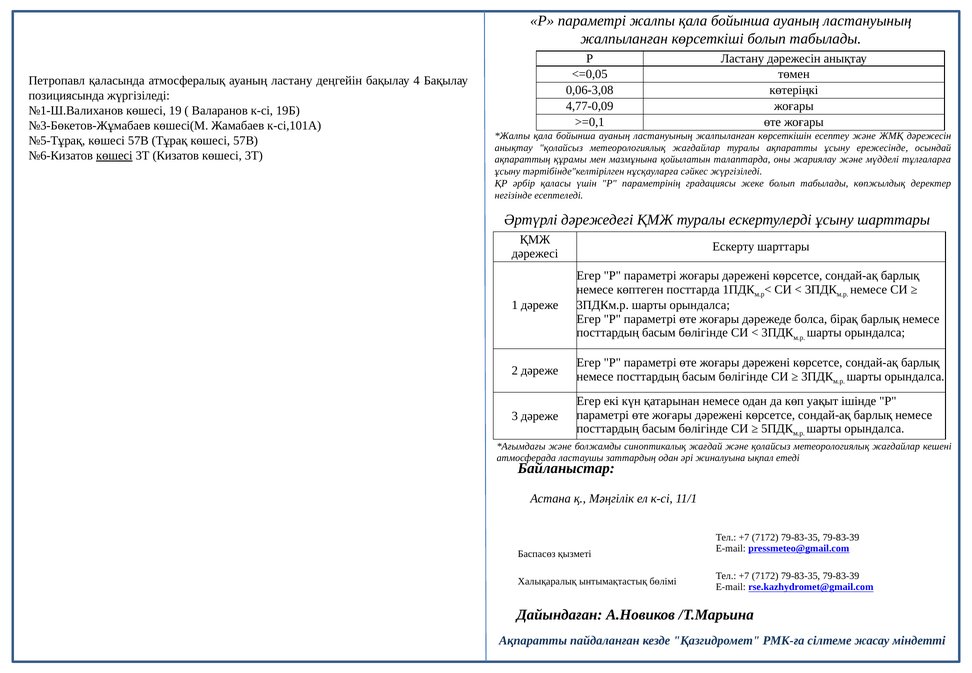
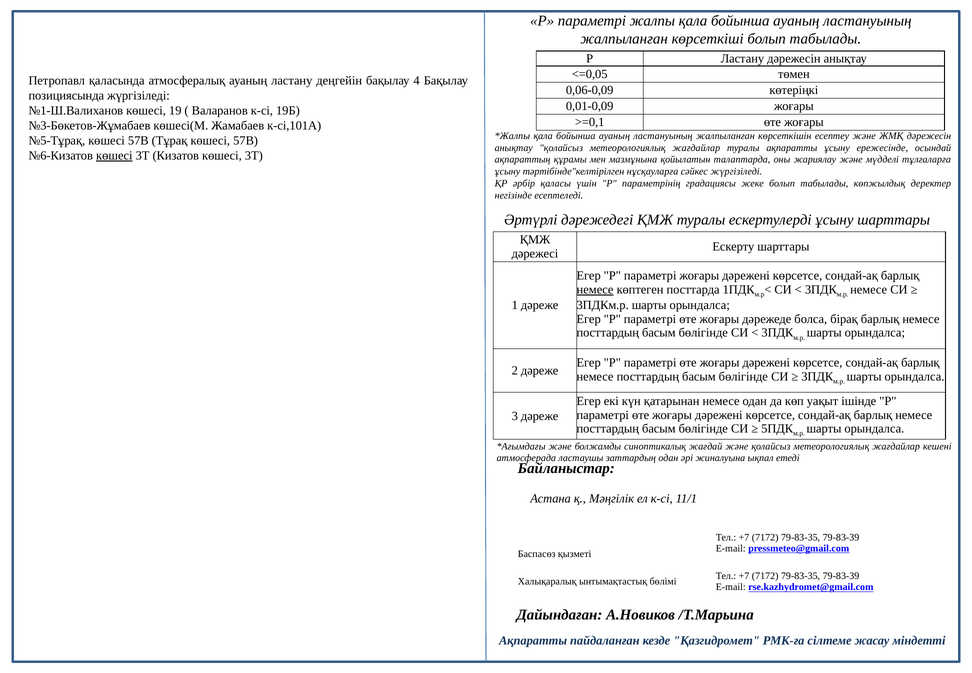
0,06-3,08: 0,06-3,08 -> 0,06-0,09 (590, 90)
4,77-0,09: 4,77-0,09 -> 0,01-0,09 (590, 106)
немесе underline: none -> present (595, 290)
